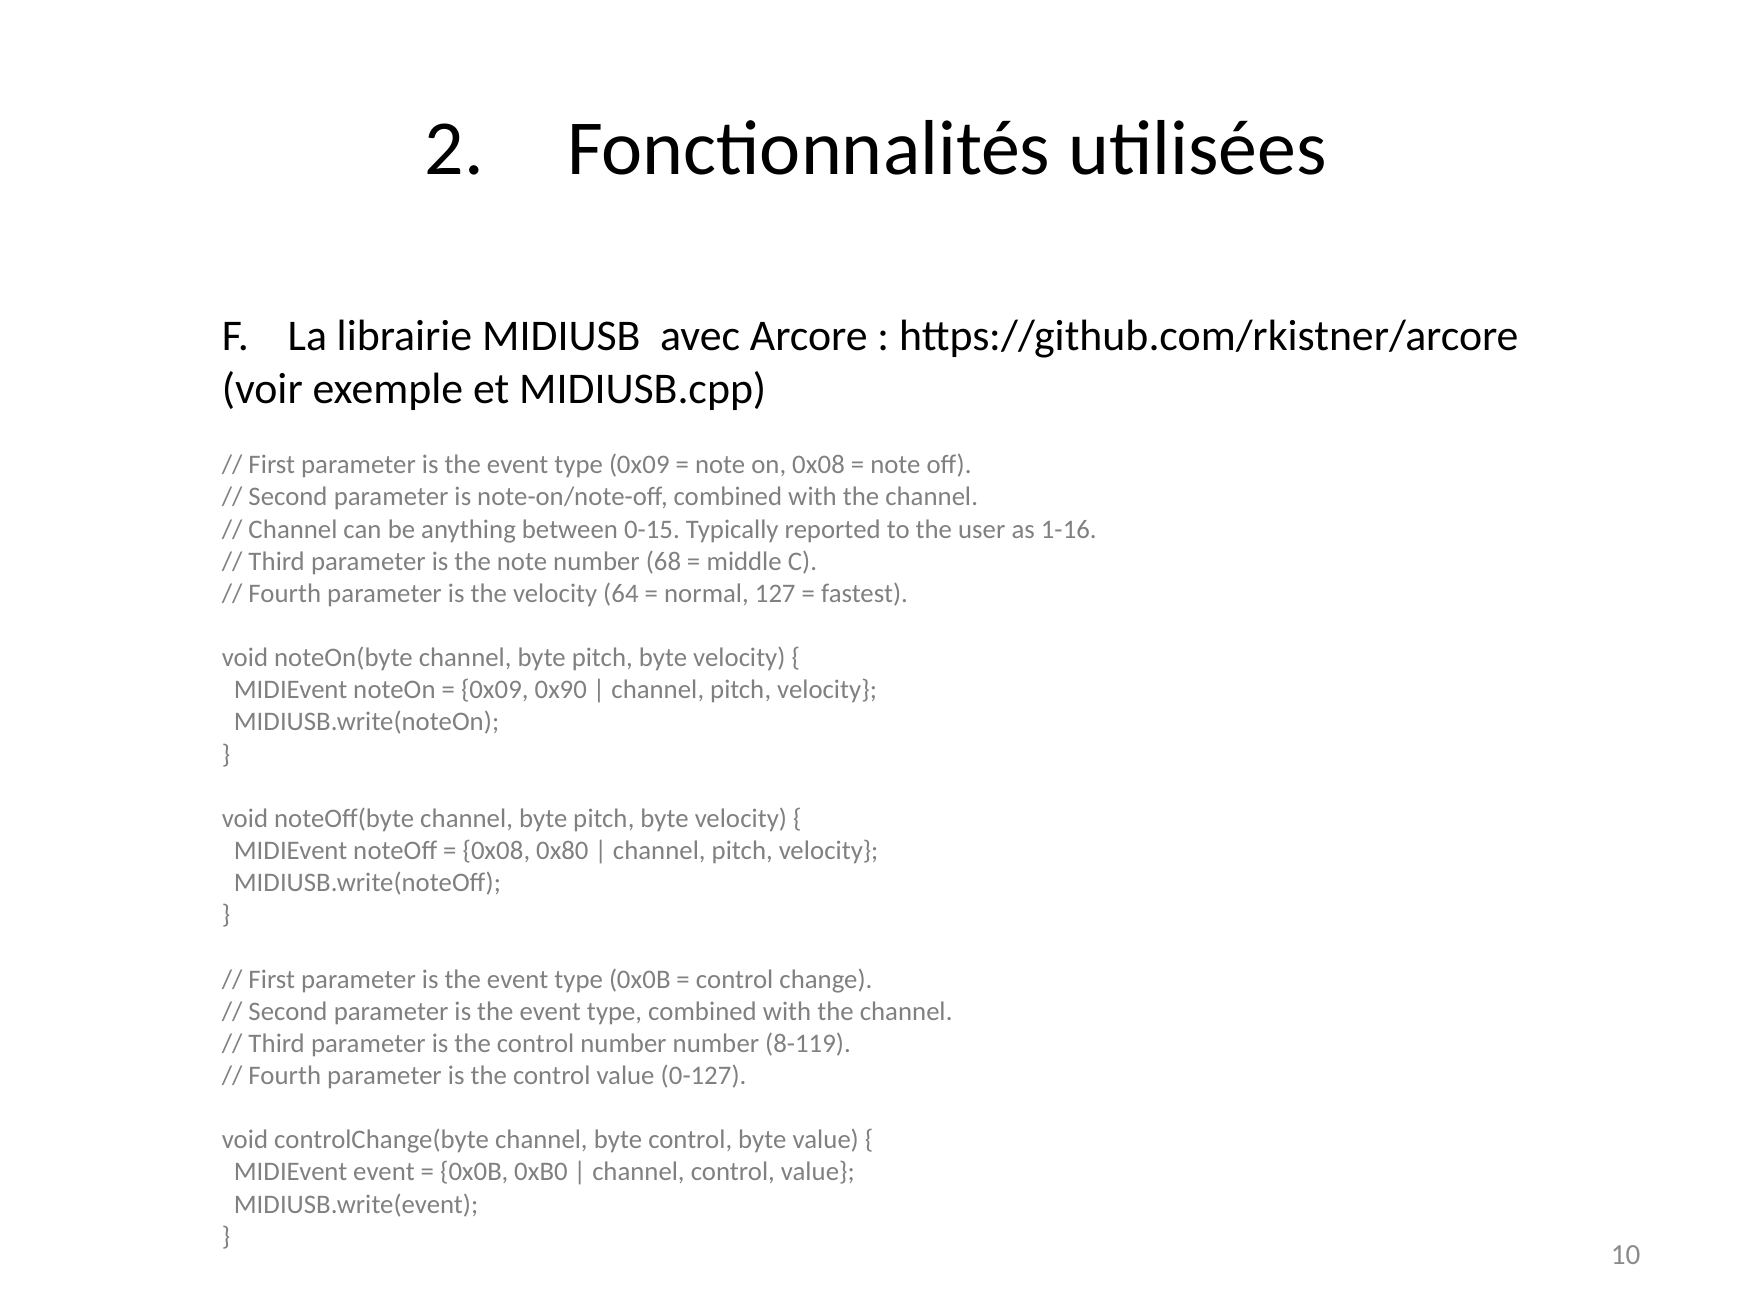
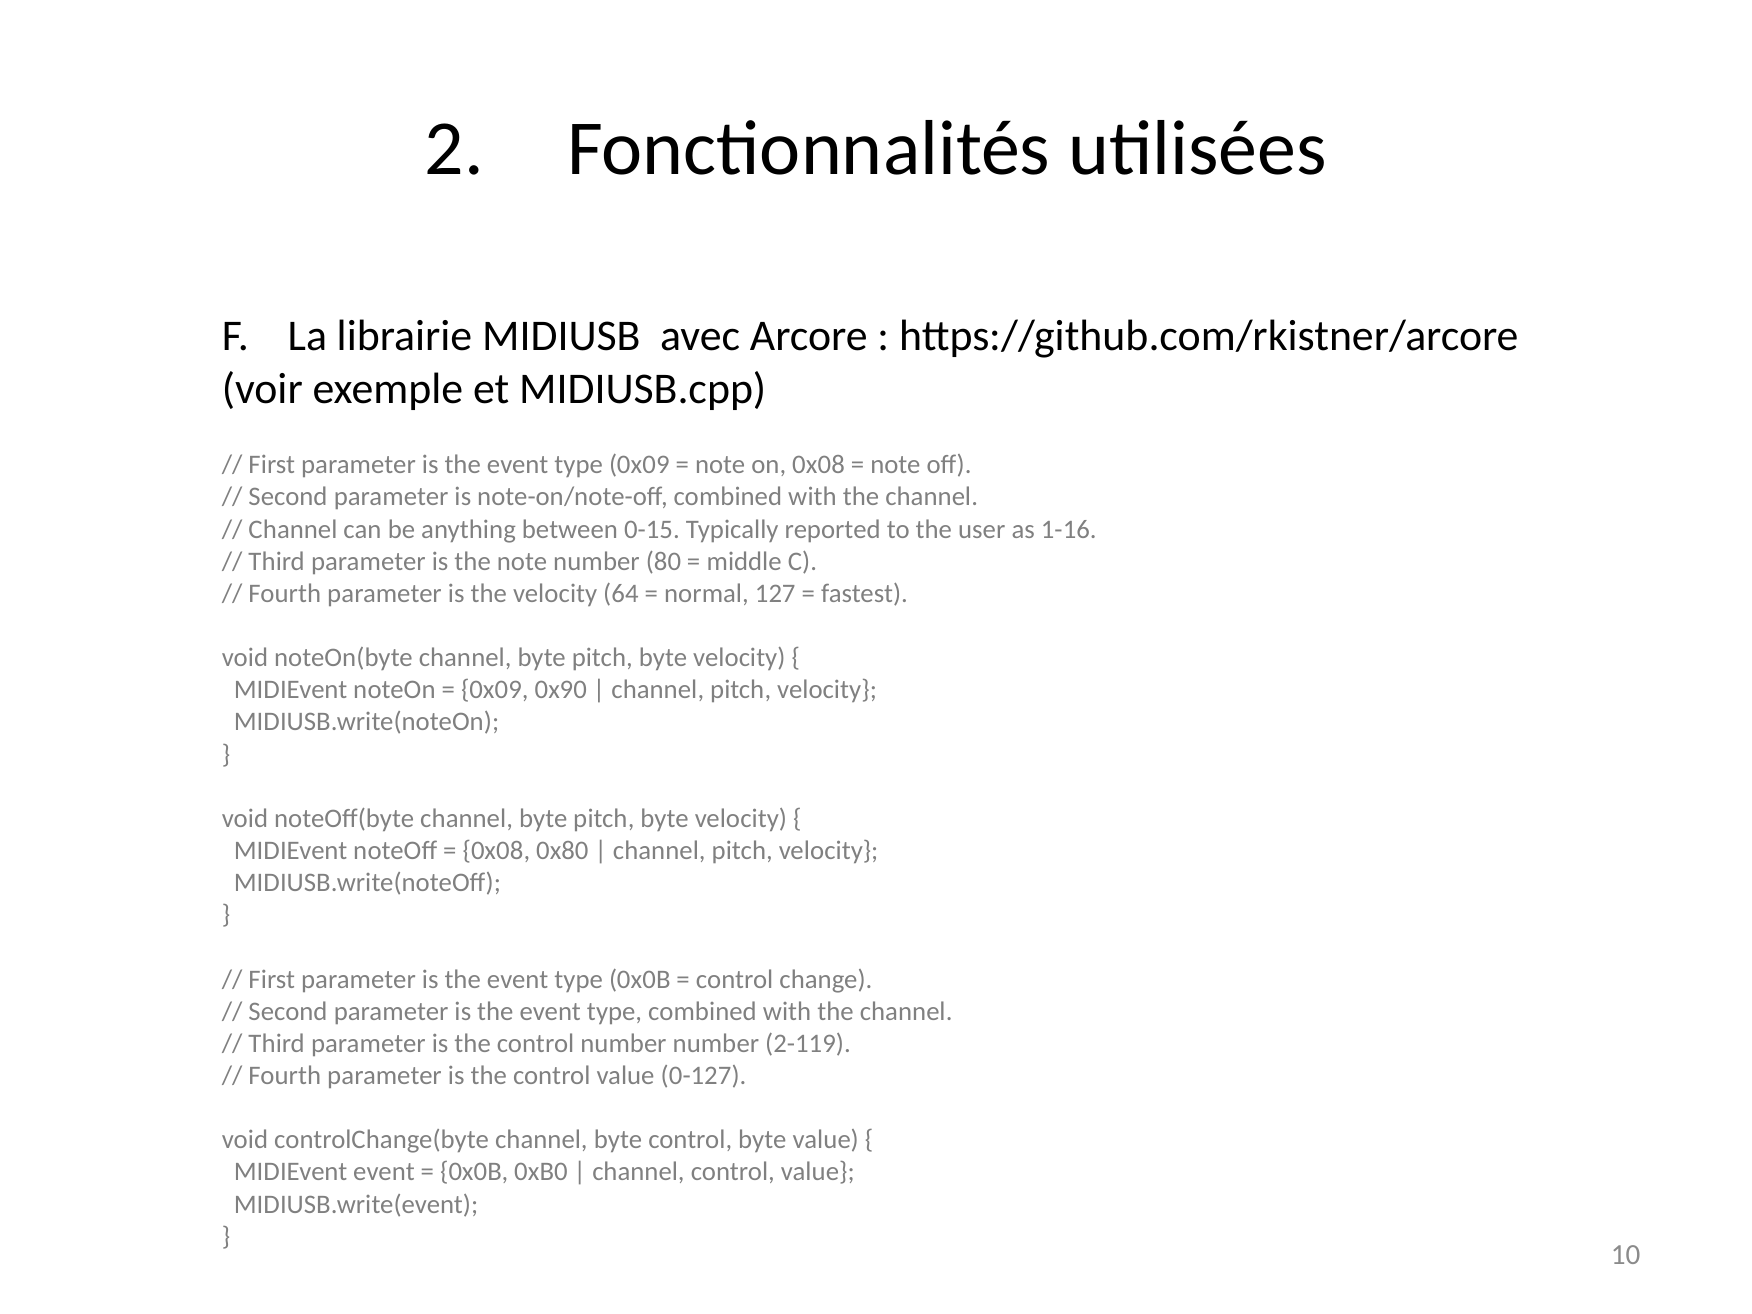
68: 68 -> 80 (663, 561)
8-119: 8-119 -> 2-119 (808, 1043)
